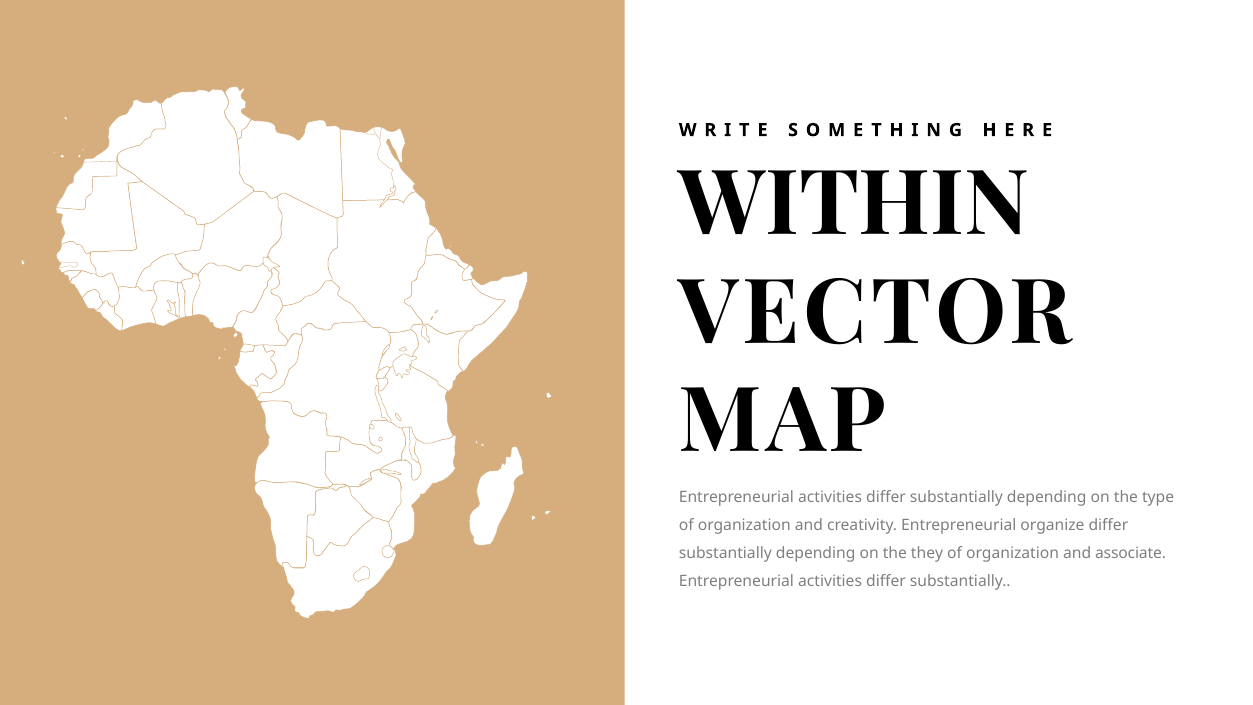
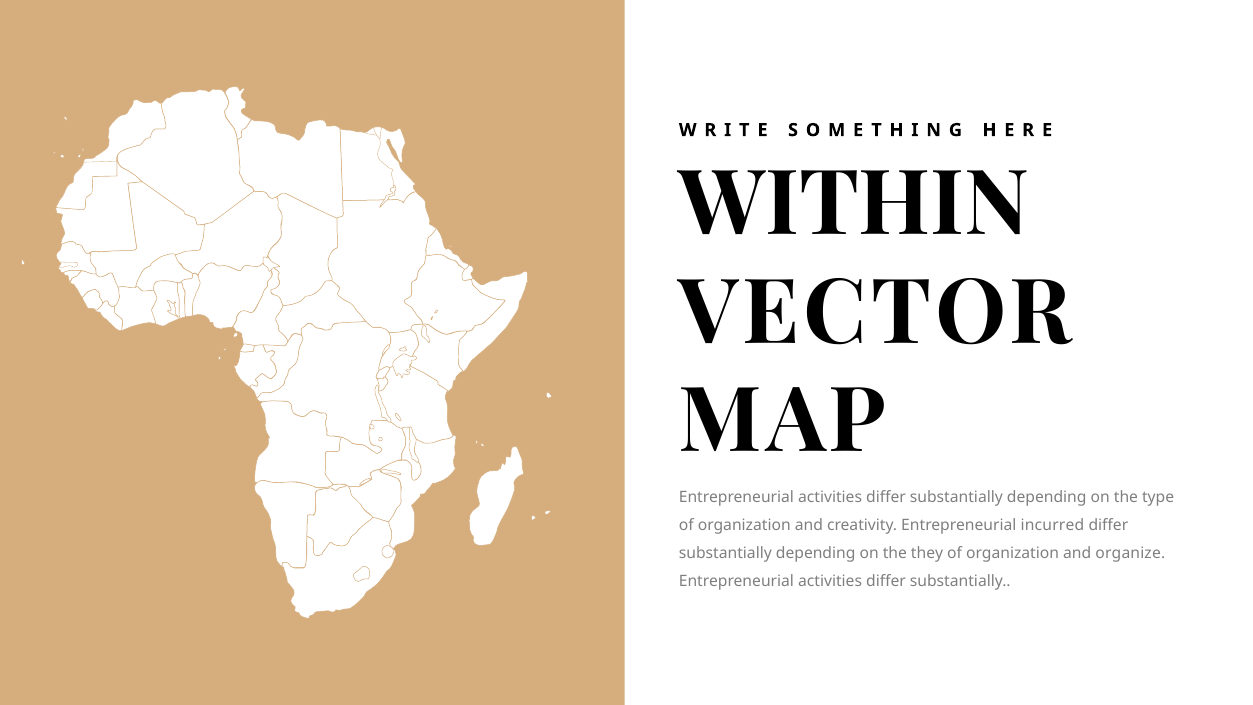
organize: organize -> incurred (1052, 525)
associate: associate -> organize (1130, 553)
